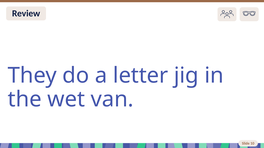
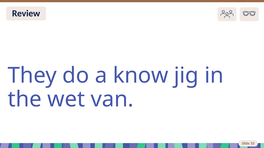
letter: letter -> know (141, 76)
